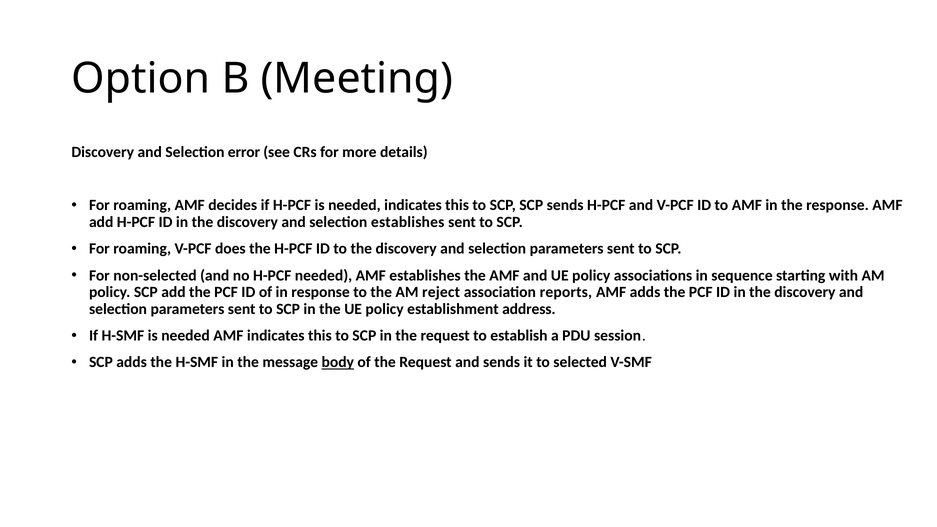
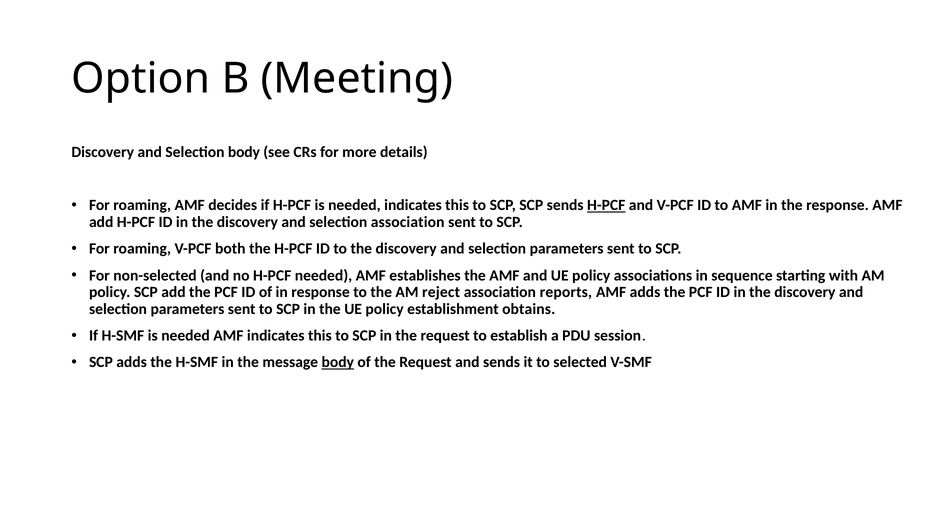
Selection error: error -> body (244, 152)
H-PCF underline: none -> present (606, 205)
selection establishes: establishes -> association (408, 222)
does: does -> both (230, 249)
address: address -> obtains (529, 309)
